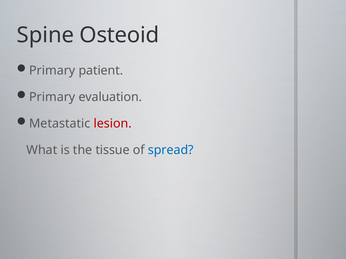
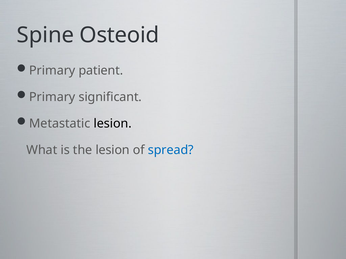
evaluation: evaluation -> significant (110, 97)
lesion colour: red -> black (113, 124)
the tissue: tissue -> lesion (113, 150)
